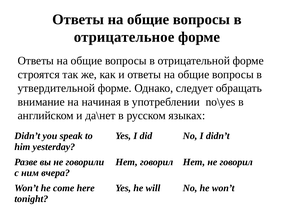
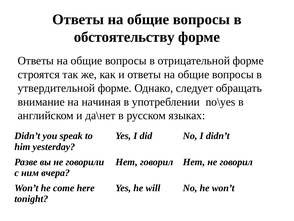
отрицательное: отрицательное -> обстоятельству (124, 37)
